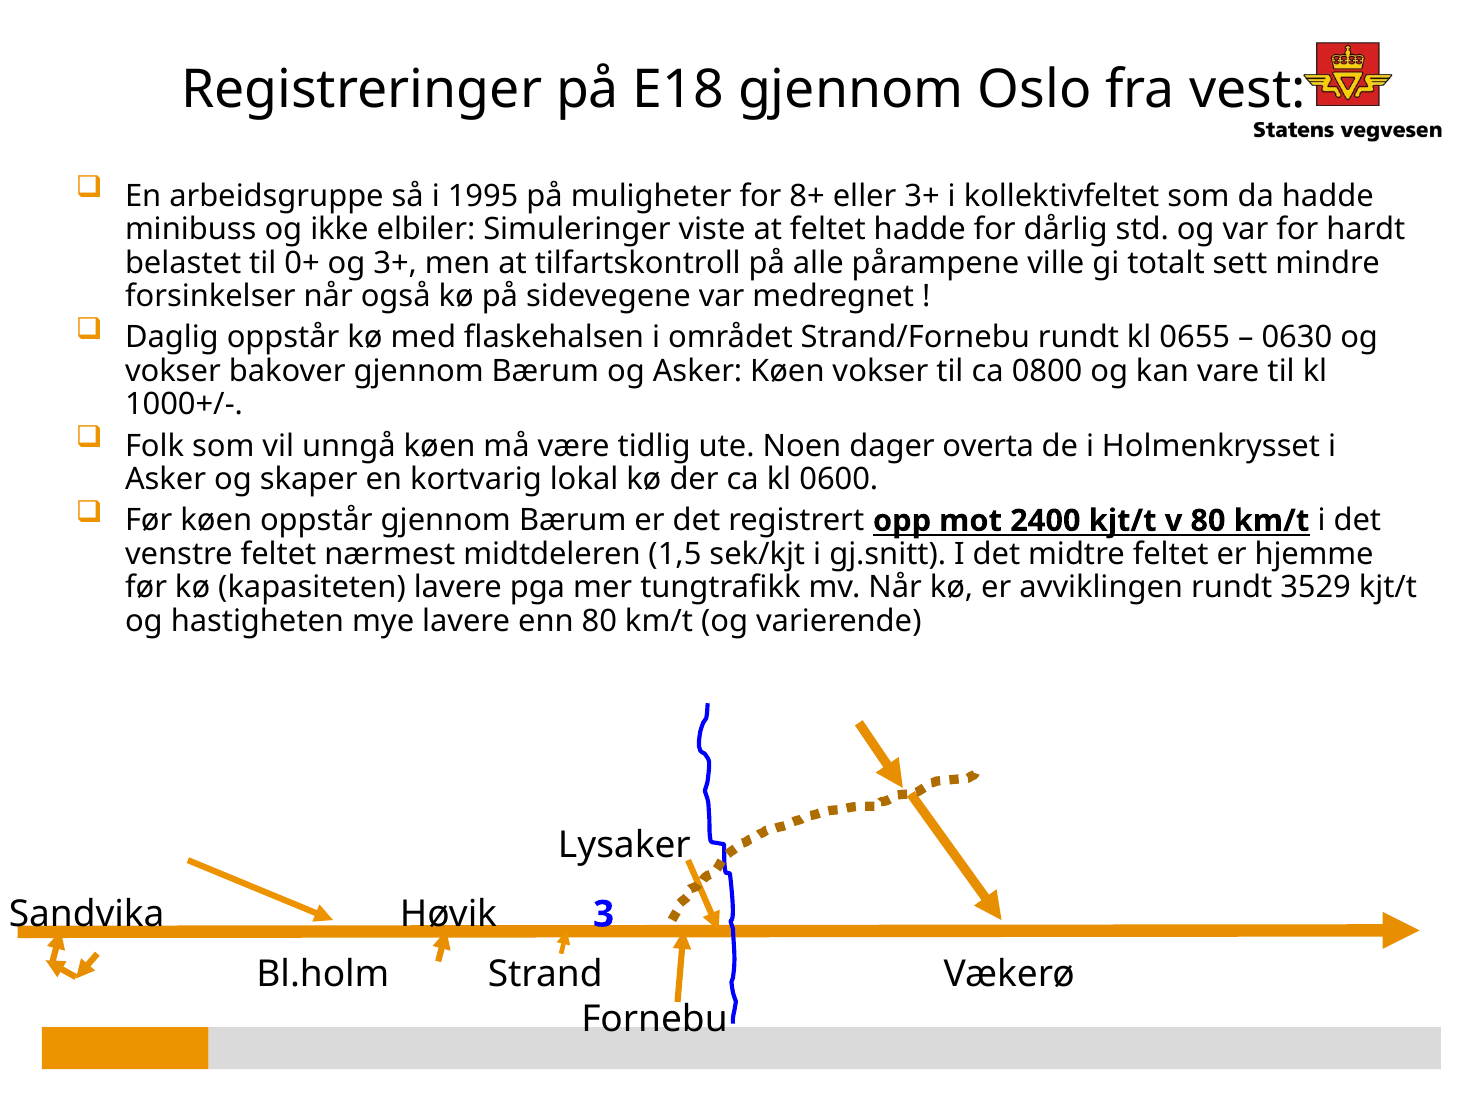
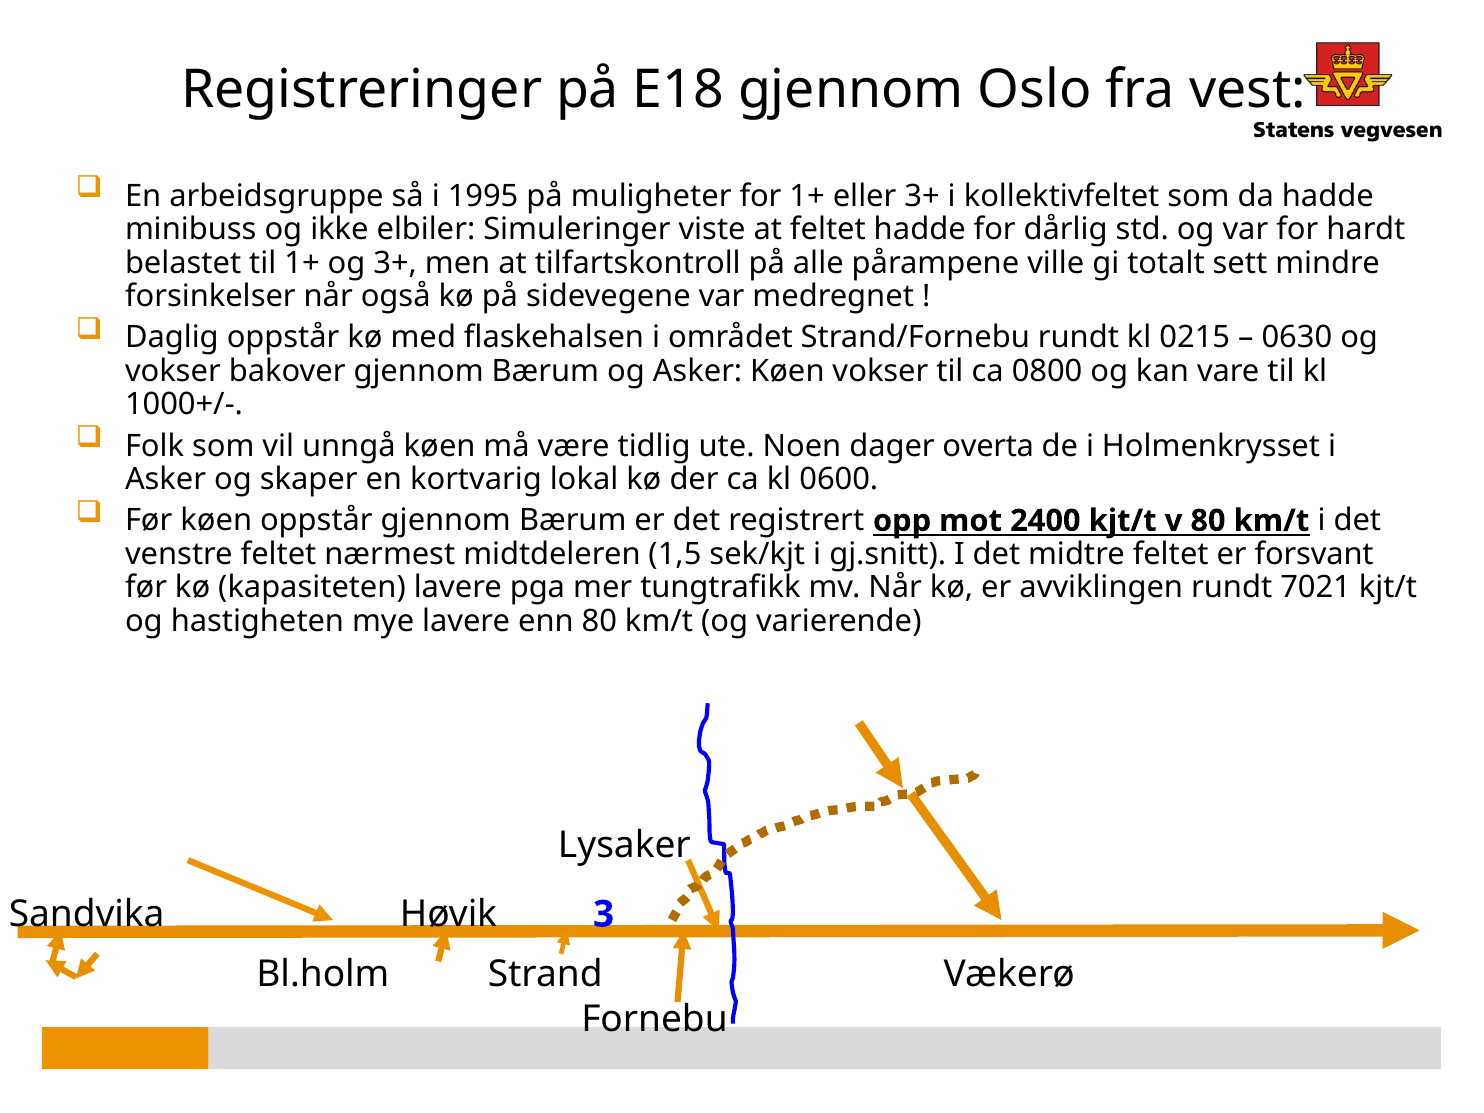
for 8+: 8+ -> 1+ (807, 196)
til 0+: 0+ -> 1+ (302, 263)
0655: 0655 -> 0215 (1195, 338)
hjemme: hjemme -> forsvant (1314, 554)
3529: 3529 -> 7021 (1316, 588)
